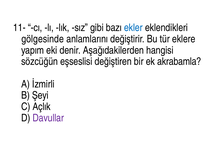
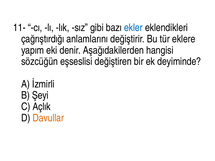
gölgesinde: gölgesinde -> çağrıştırdığı (43, 39)
akrabamla: akrabamla -> deyiminde (179, 62)
Davullar colour: purple -> orange (48, 118)
